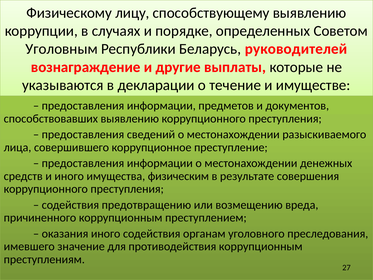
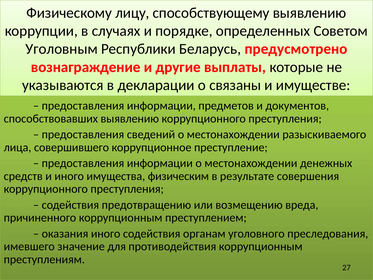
руководителей: руководителей -> предусмотрено (296, 49)
течение: течение -> связаны (235, 85)
